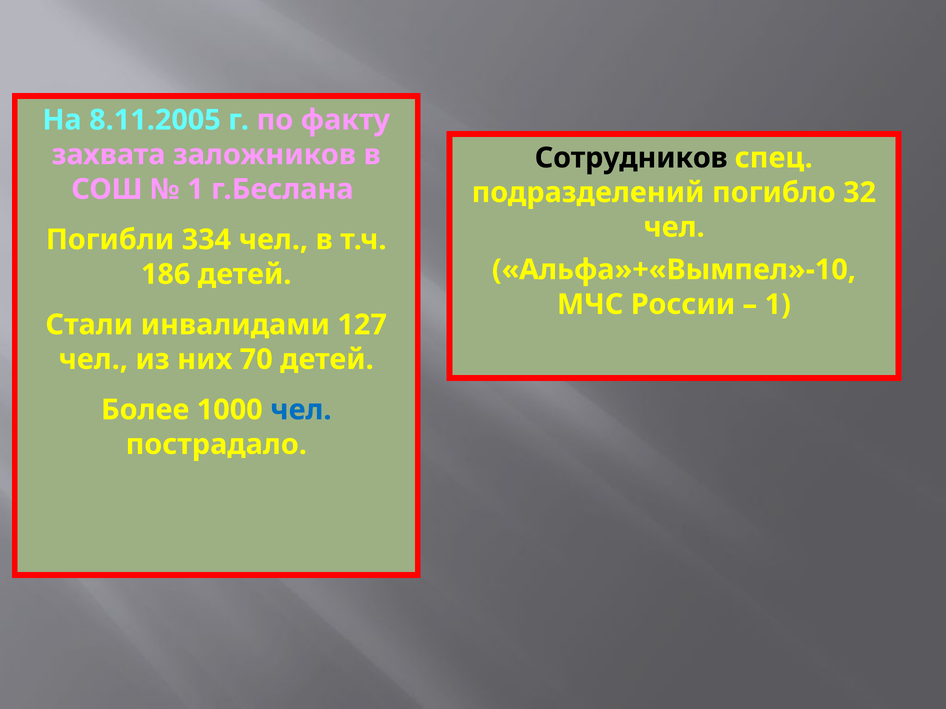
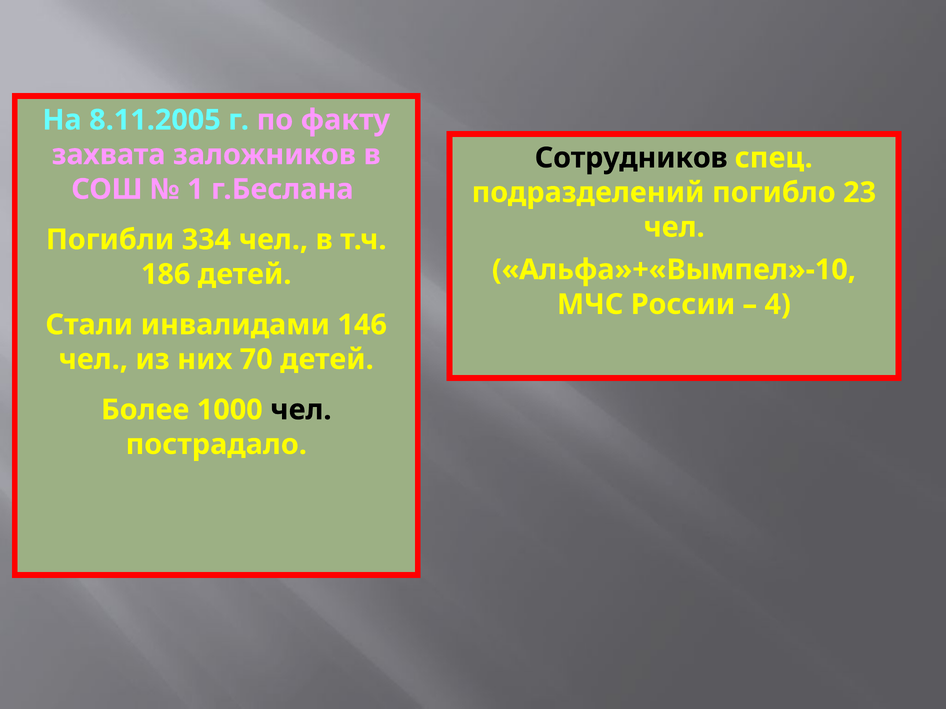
32: 32 -> 23 (860, 193)
1: 1 -> 4 (778, 305)
127: 127 -> 146 (362, 325)
чел colour: blue -> black (301, 410)
